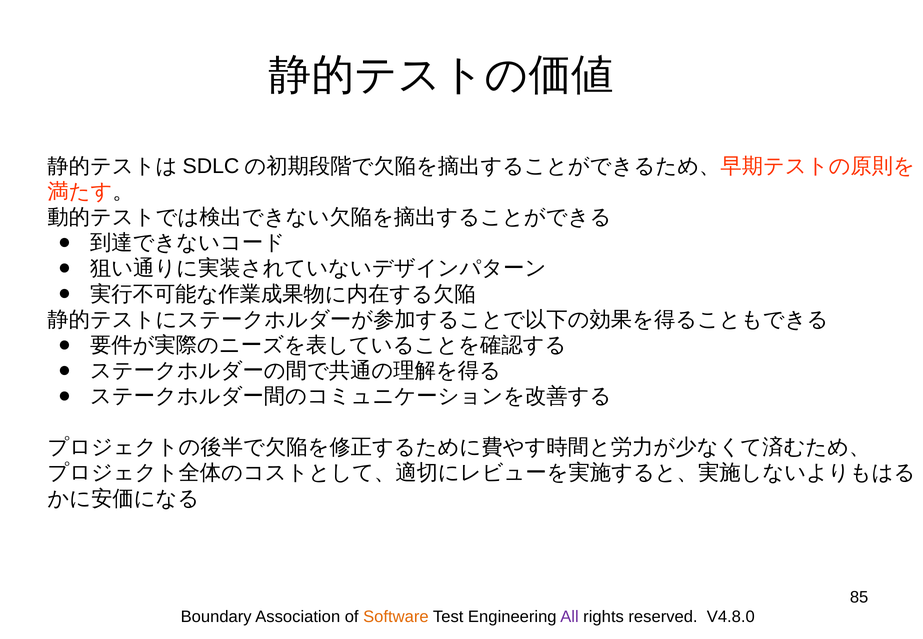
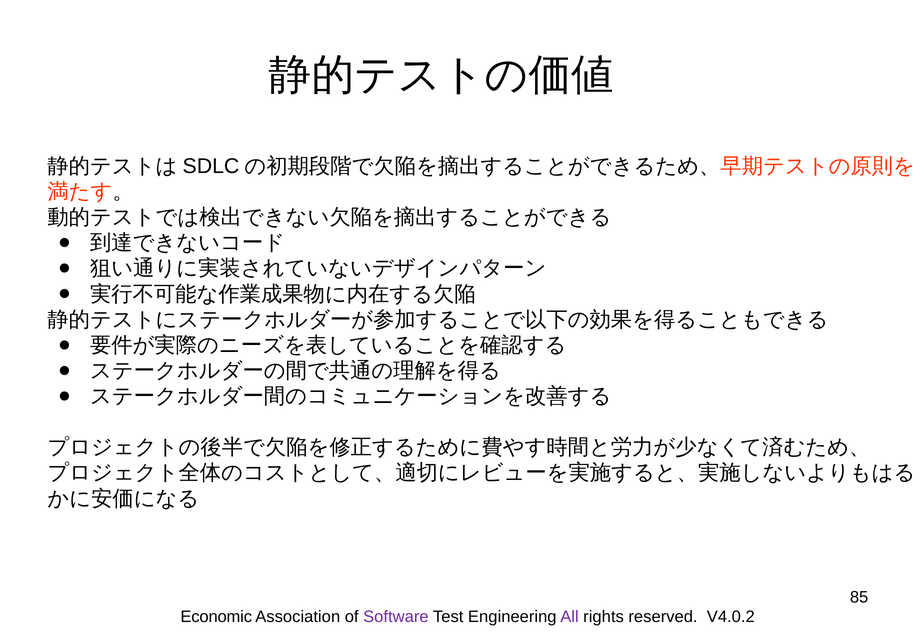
Boundary: Boundary -> Economic (216, 617)
Software colour: orange -> purple (396, 617)
V4.8.0: V4.8.0 -> V4.0.2 (731, 617)
